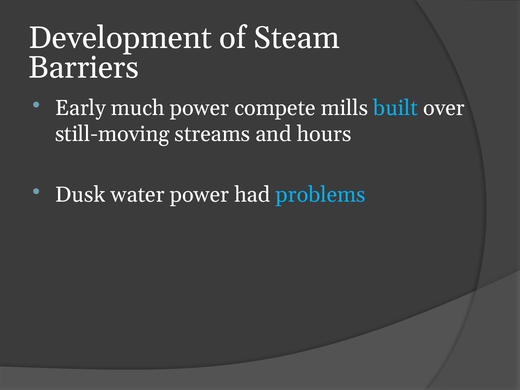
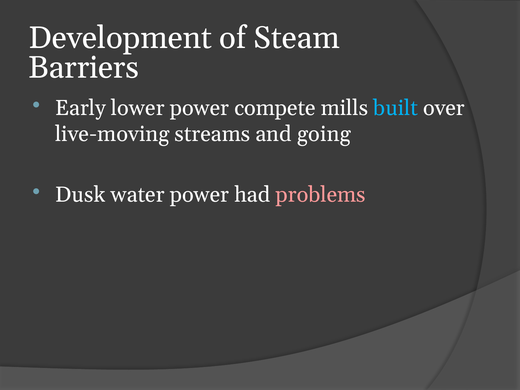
much: much -> lower (138, 108)
still-moving: still-moving -> live-moving (112, 134)
hours: hours -> going (324, 134)
problems colour: light blue -> pink (321, 195)
